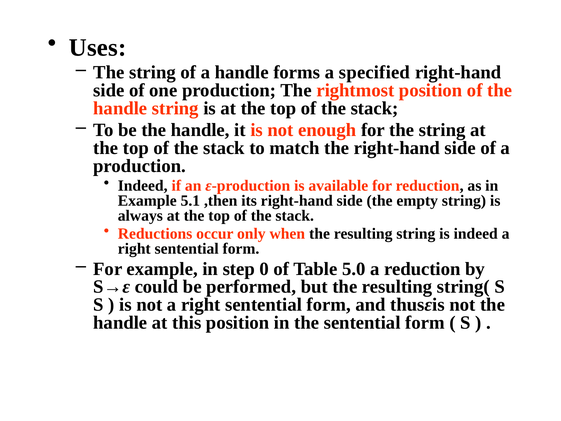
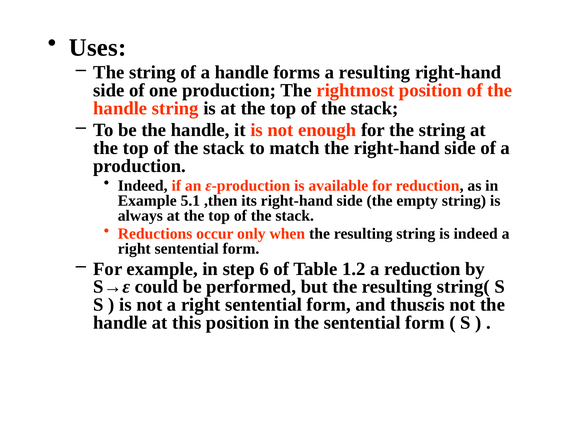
a specified: specified -> resulting (375, 72)
0: 0 -> 6 (264, 269)
5.0: 5.0 -> 1.2 (354, 269)
